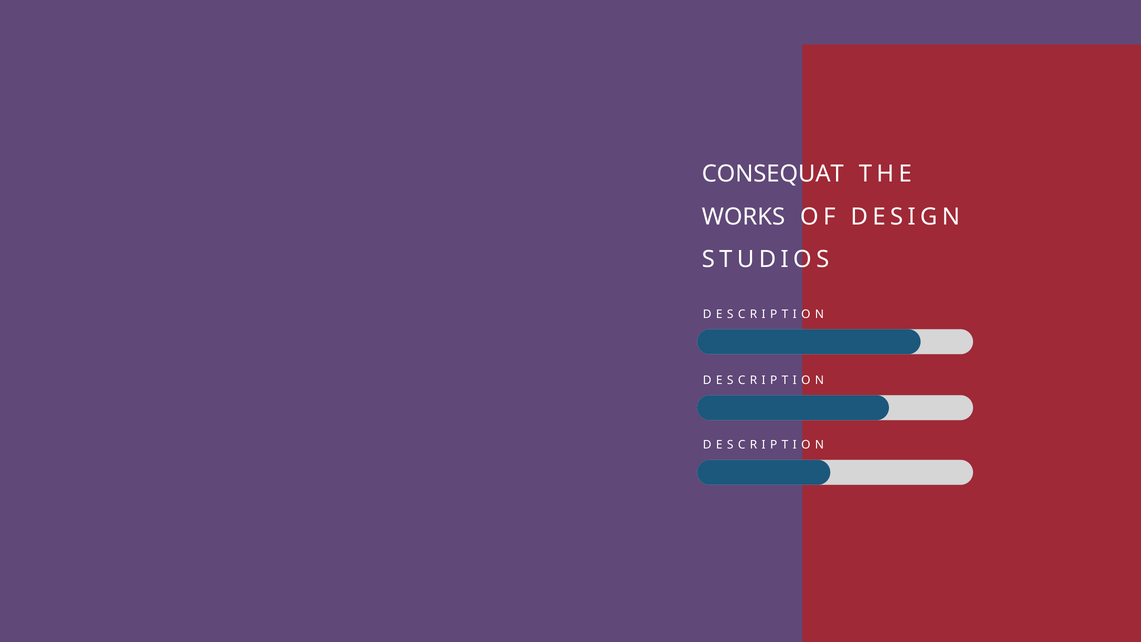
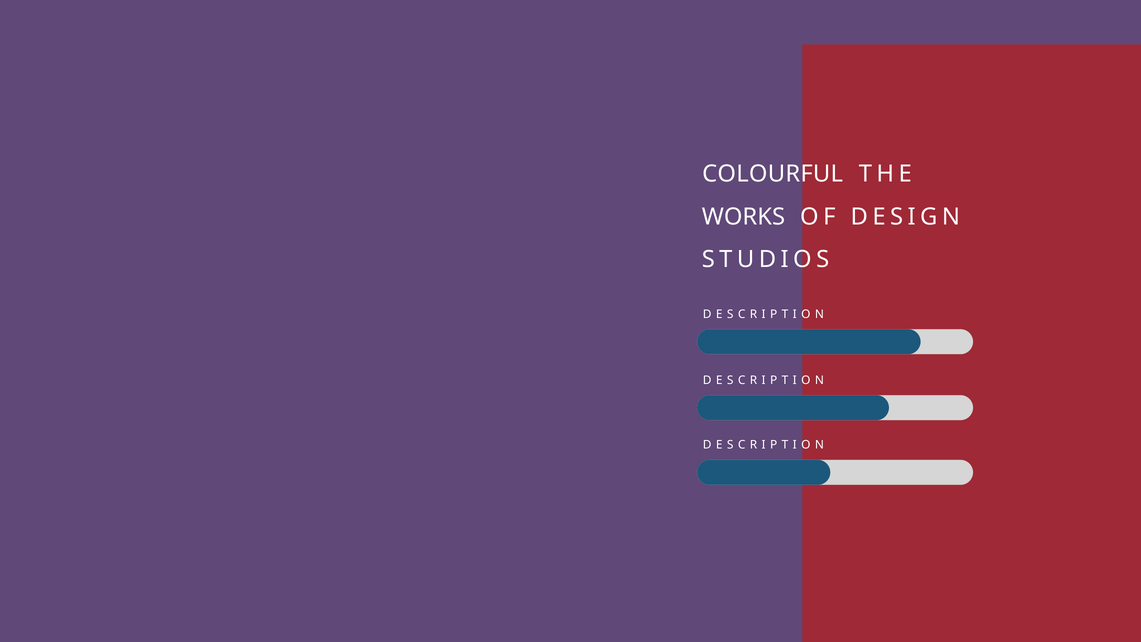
CONSEQUAT: CONSEQUAT -> COLOURFUL (773, 174)
